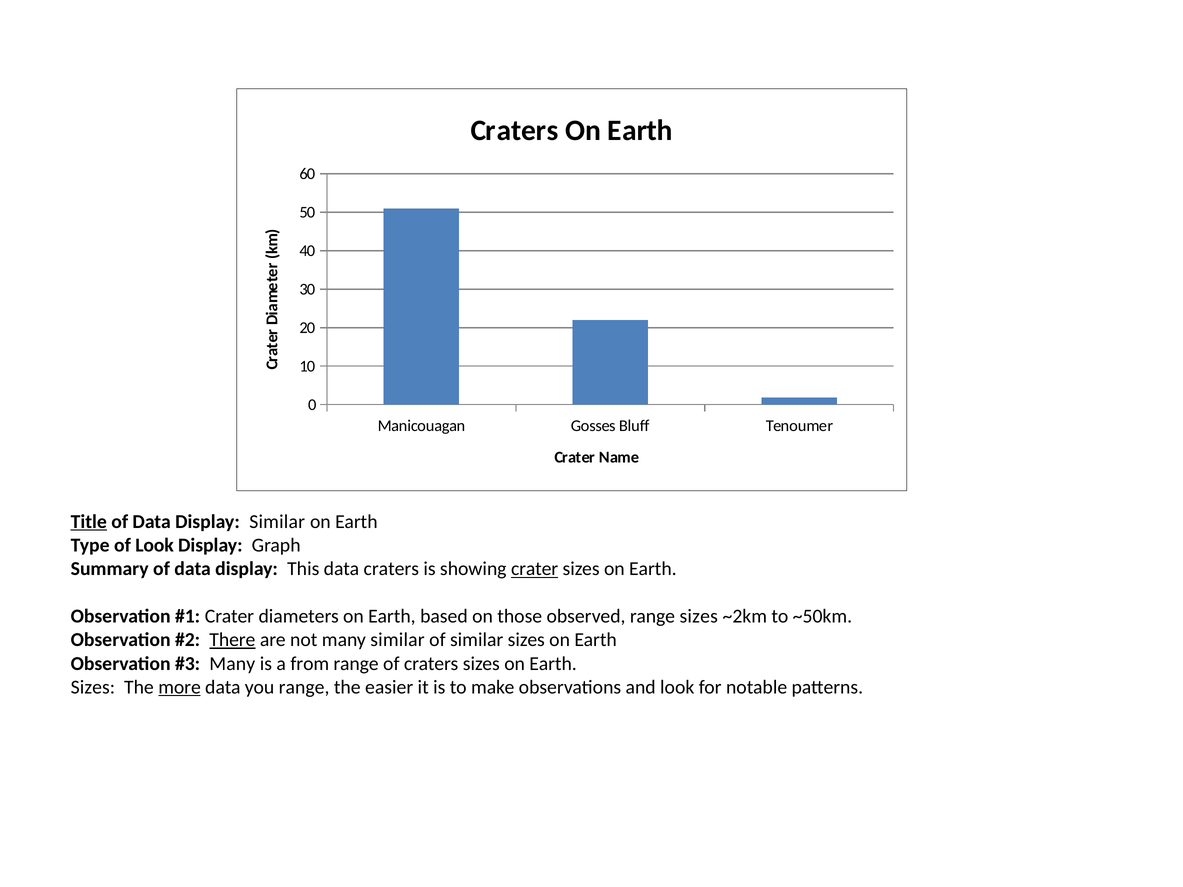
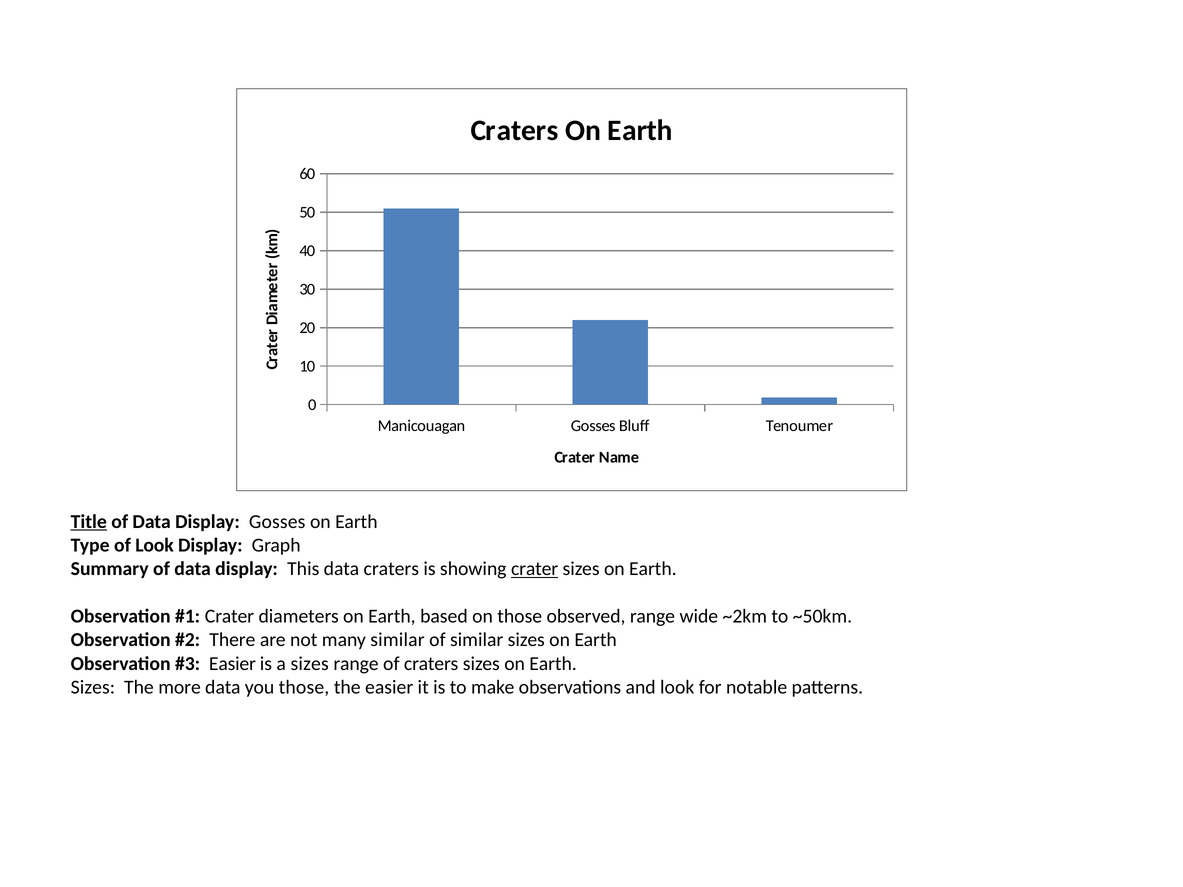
Display Similar: Similar -> Gosses (277, 522)
range sizes: sizes -> wide (699, 616)
There underline: present -> none (232, 640)
Many: Many -> Easier (232, 664)
a from: from -> sizes (310, 664)
more underline: present -> none (180, 687)
you range: range -> those (304, 687)
